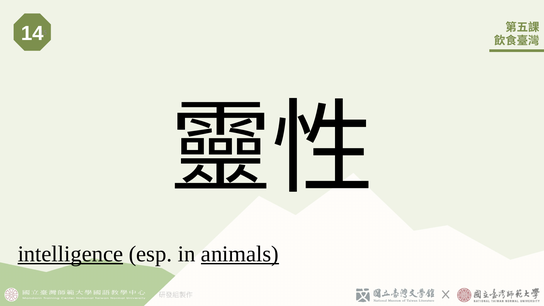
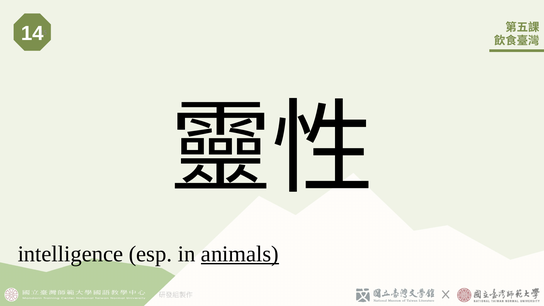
intelligence underline: present -> none (70, 254)
